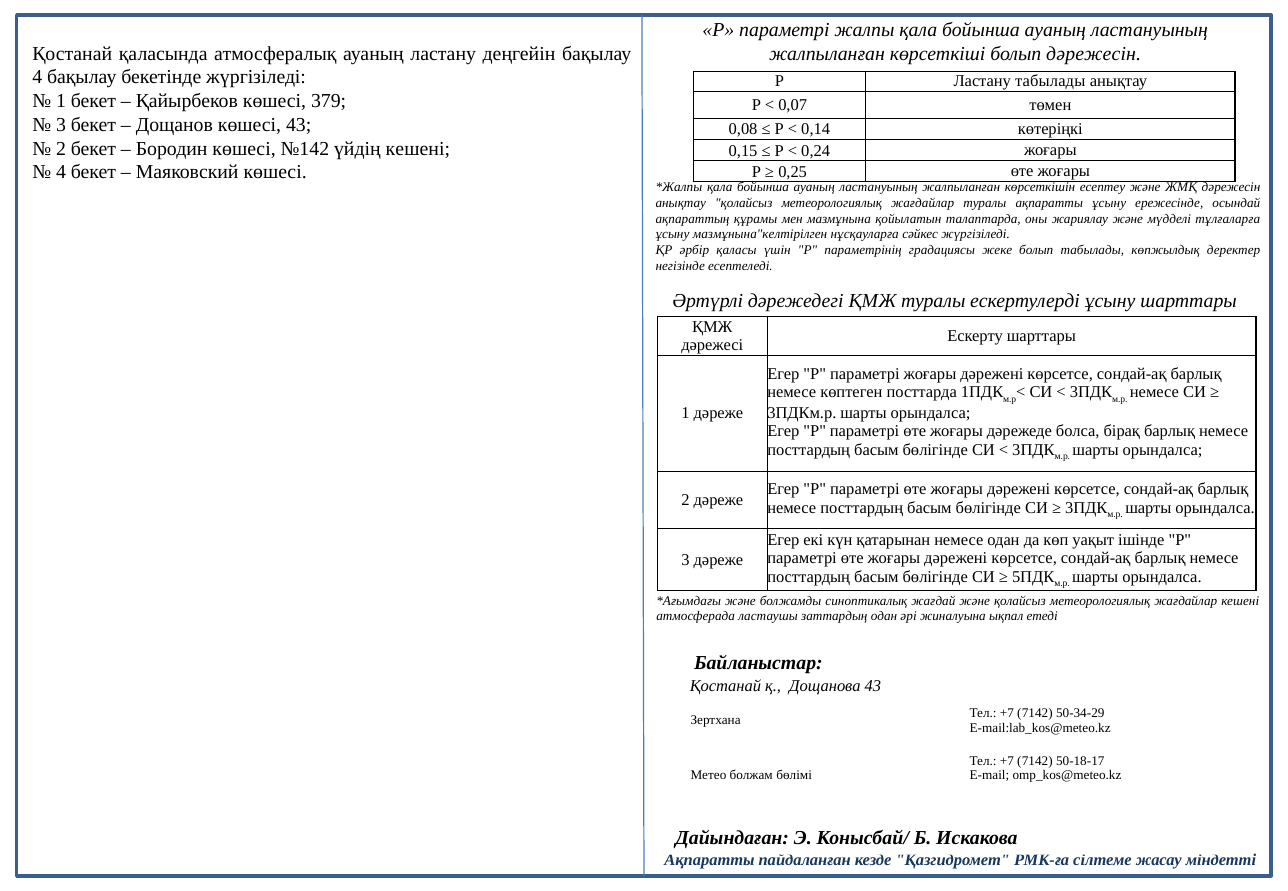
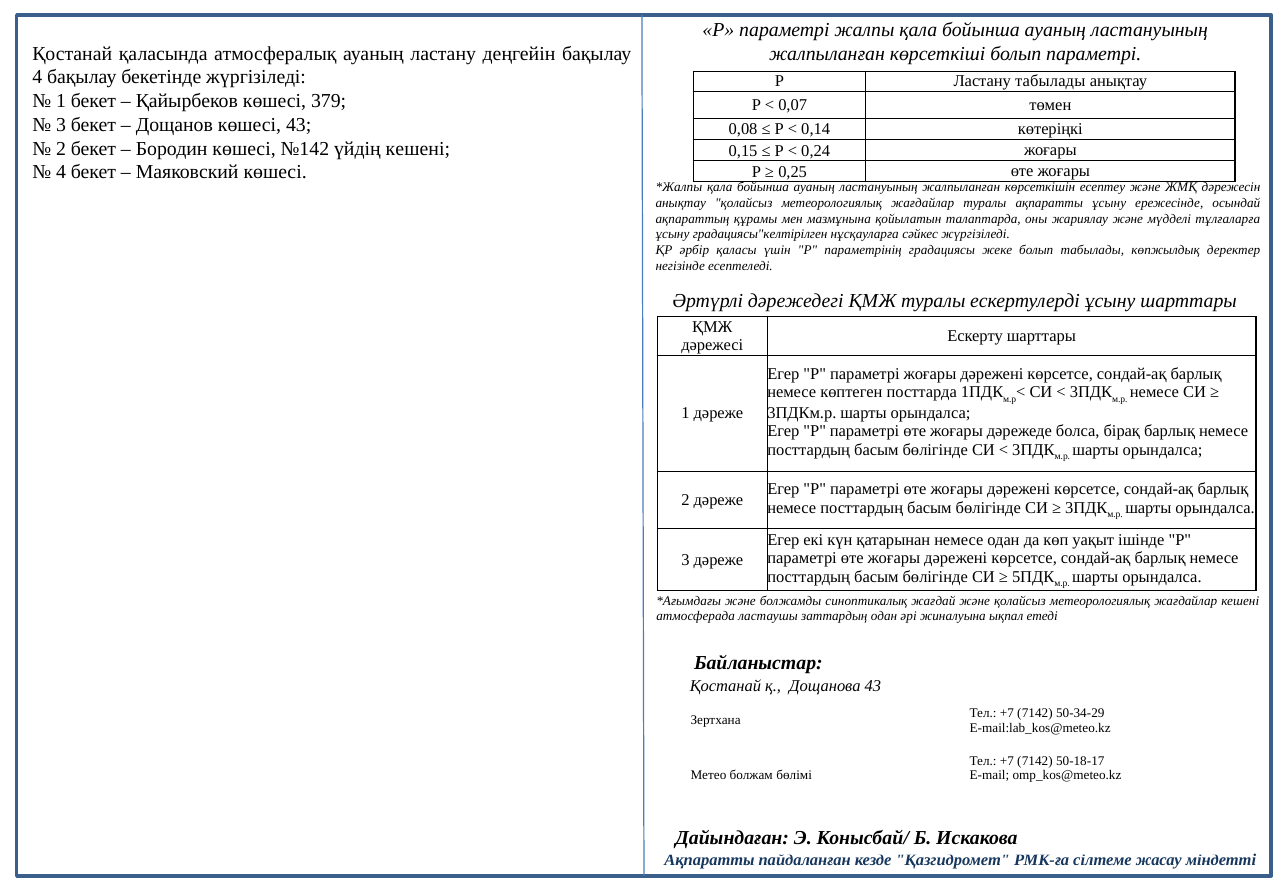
болып дәрежесін: дәрежесін -> параметрі (1094, 54)
мазмұнына"келтірілген: мазмұнына"келтірілген -> градациясы"келтірілген (760, 235)
